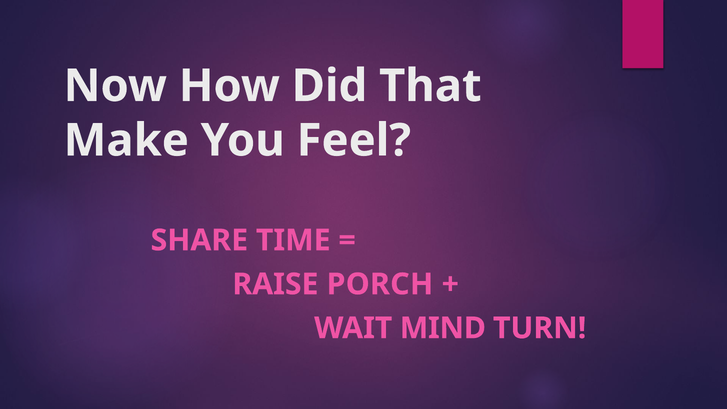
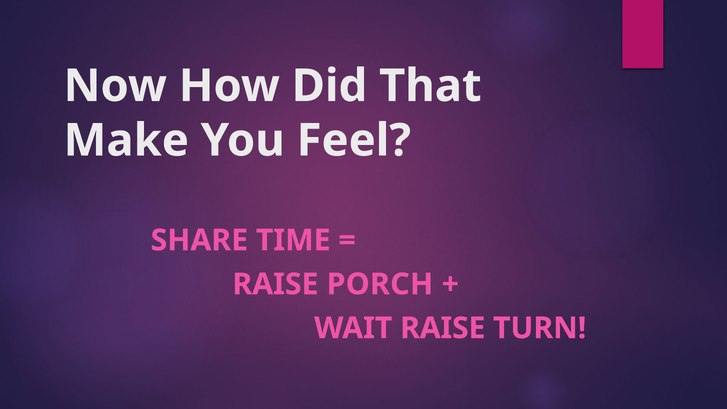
WAIT MIND: MIND -> RAISE (443, 328)
